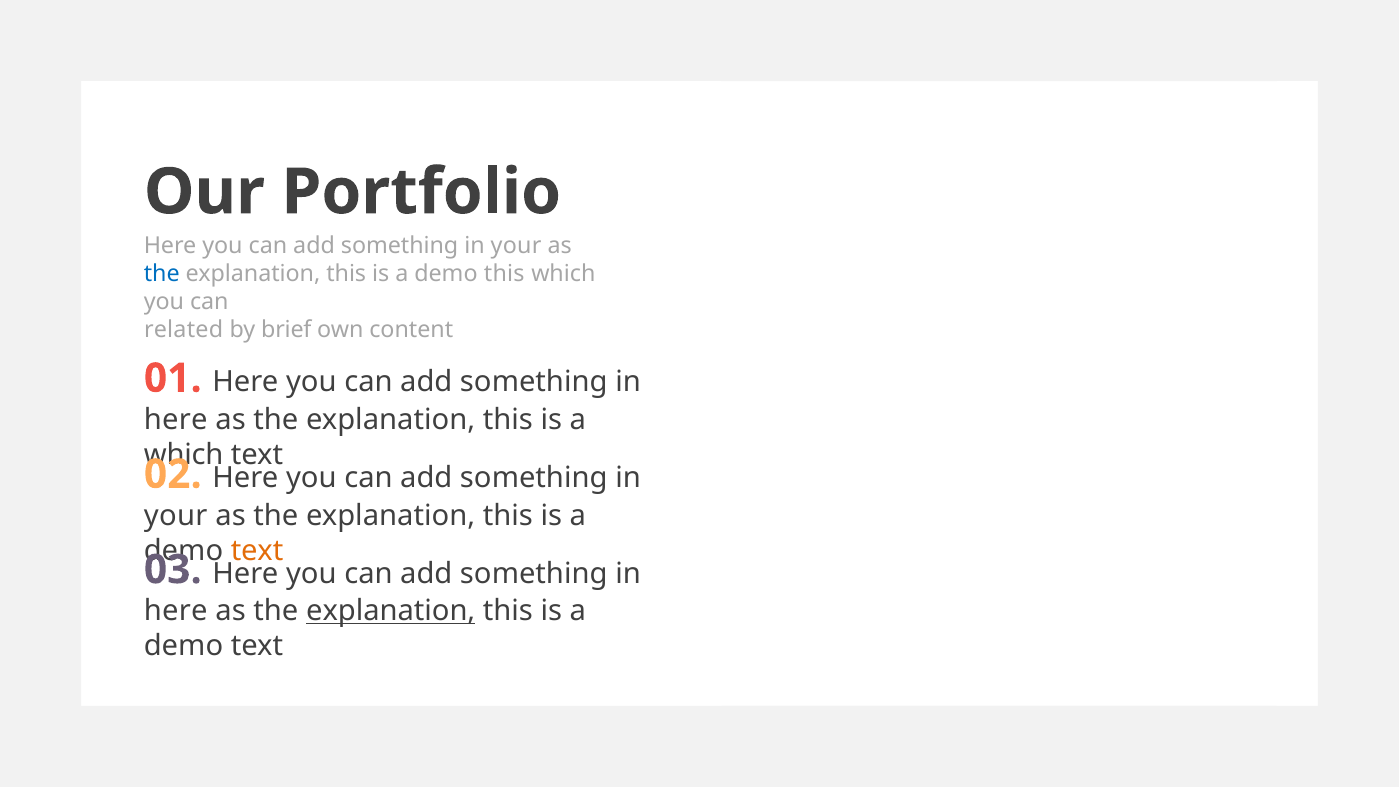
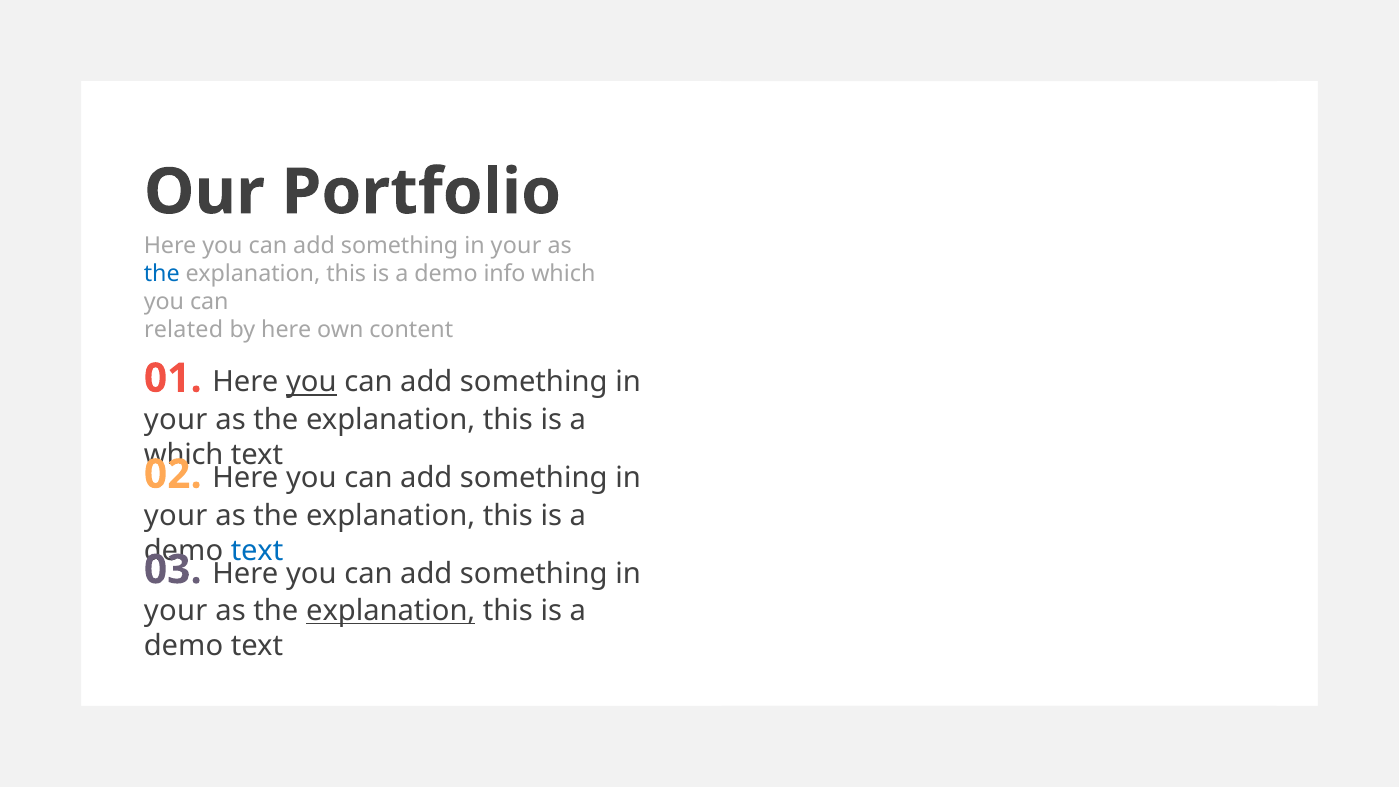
demo this: this -> info (504, 273)
by brief: brief -> here (286, 329)
you underline: none -> present (311, 382)
here: here -> your (176, 419)
text colour: orange -> blue (257, 550)
here: here -> your (176, 611)
